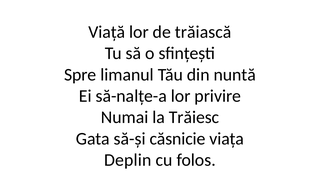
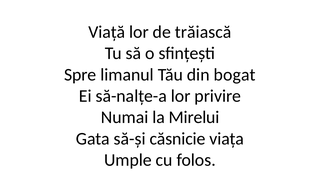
nuntă: nuntă -> bogat (235, 75)
Trăiesc: Trăiesc -> Mirelui (194, 117)
Deplin: Deplin -> Umple (128, 160)
